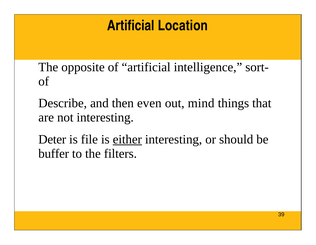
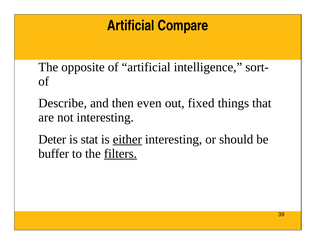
Location: Location -> Compare (183, 26)
mind: mind -> fixed (201, 103)
file: file -> stat (89, 139)
filters underline: none -> present (120, 153)
